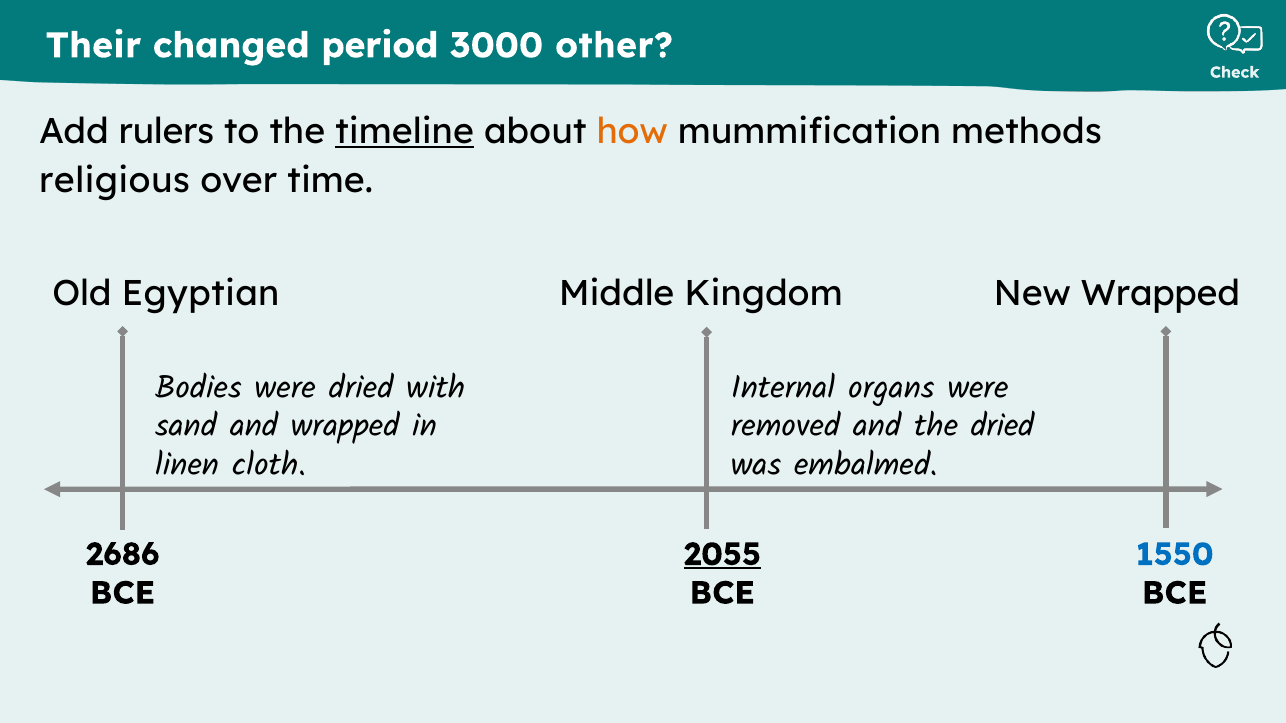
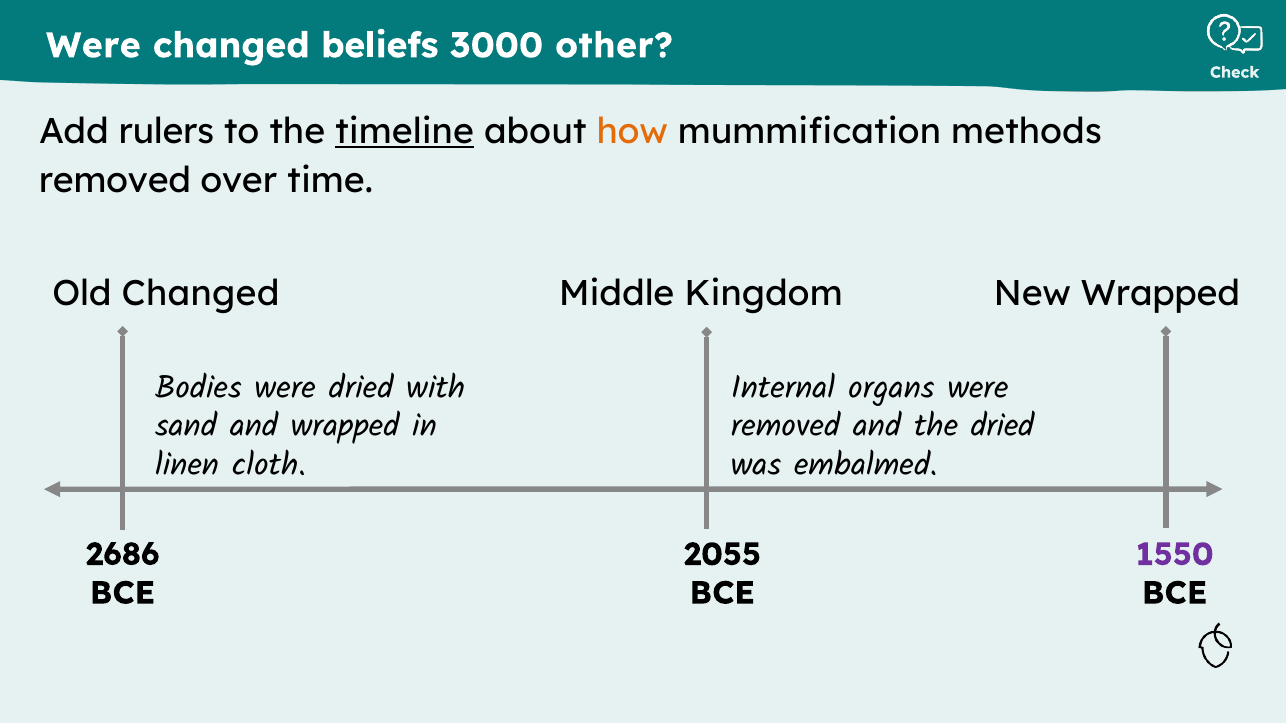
Their: Their -> Were (93, 46)
period: period -> beliefs (380, 46)
religious: religious -> removed (115, 181)
Old Egyptian: Egyptian -> Changed (200, 294)
2055 underline: present -> none (722, 555)
1550 colour: blue -> purple (1175, 555)
